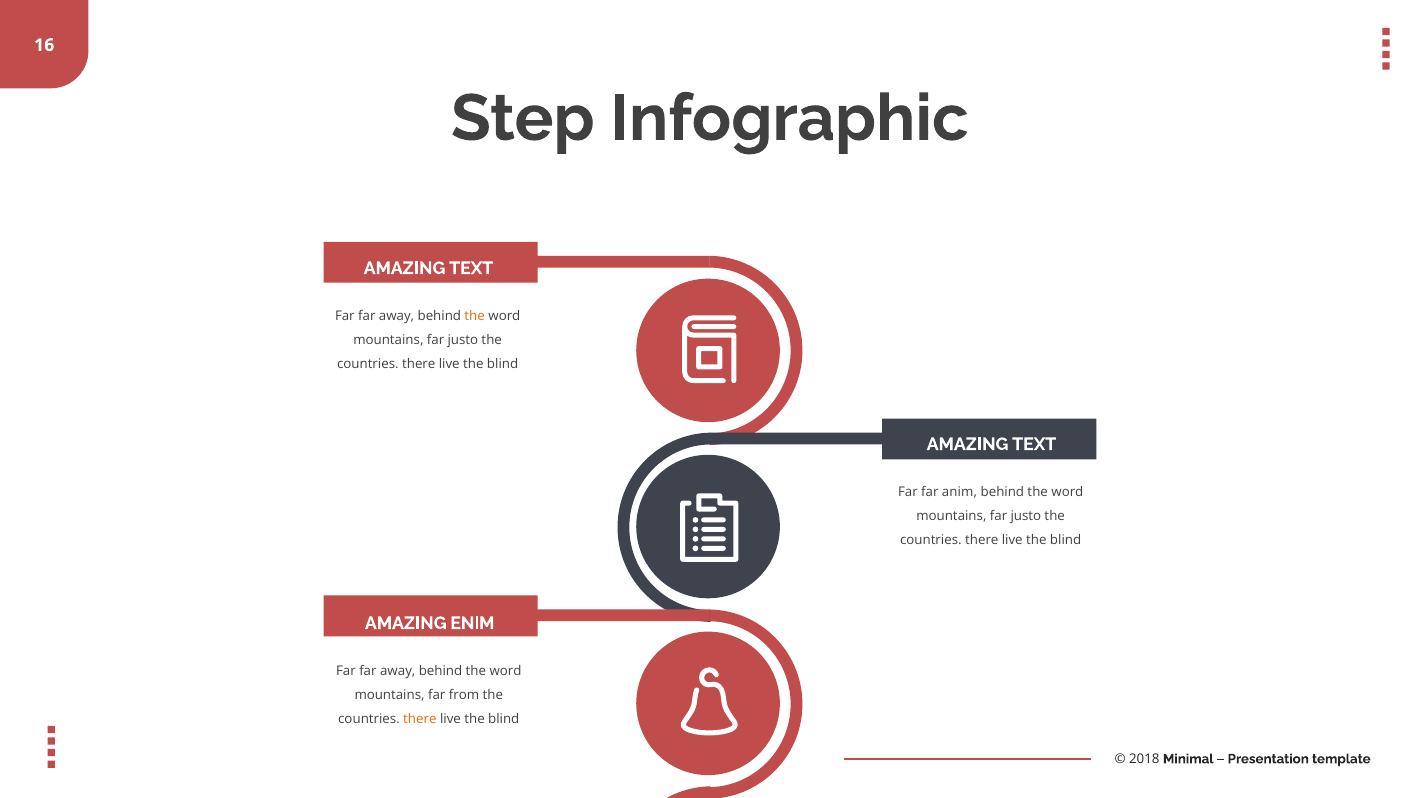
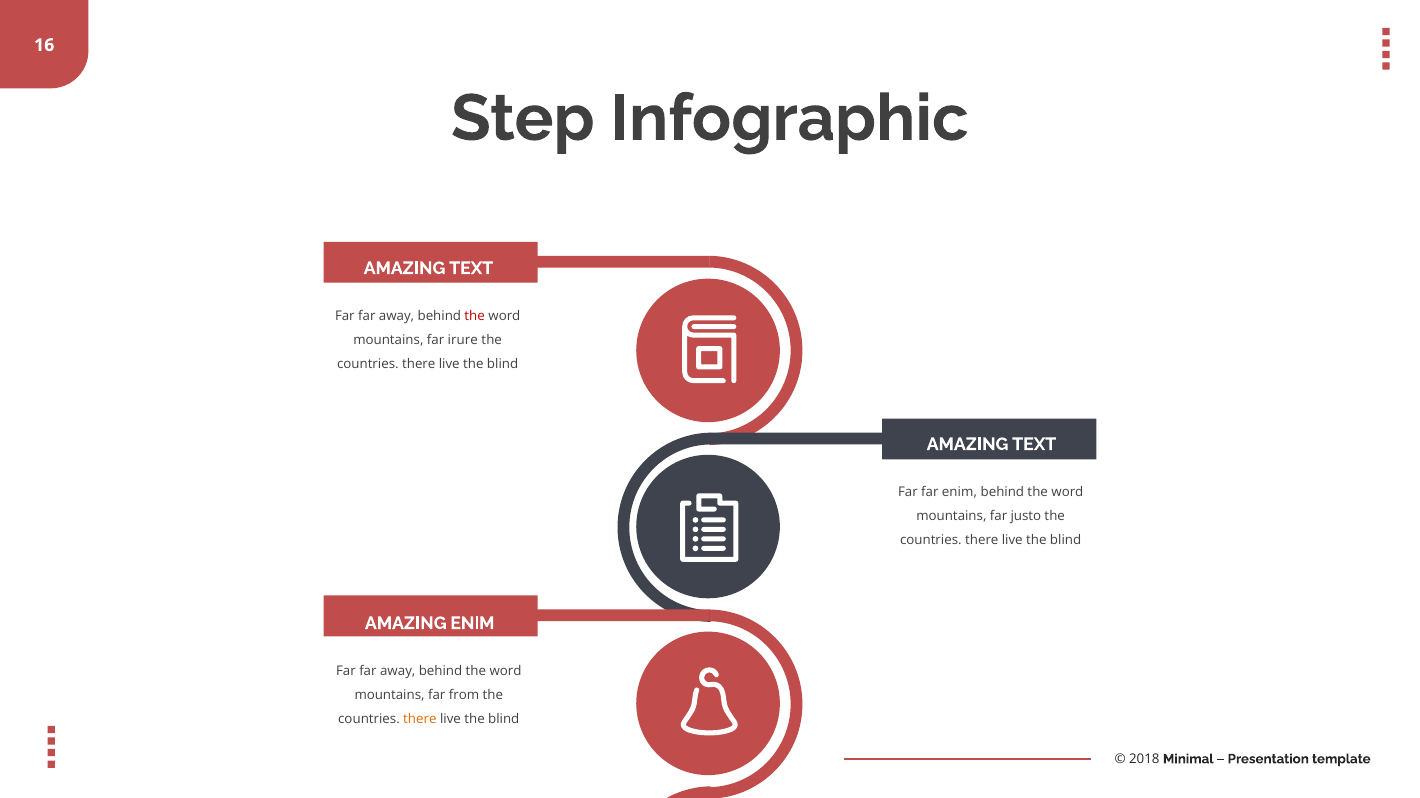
the colour: orange -> red (475, 316)
justo: justo -> irure (463, 340)
far anim: anim -> enim (959, 492)
